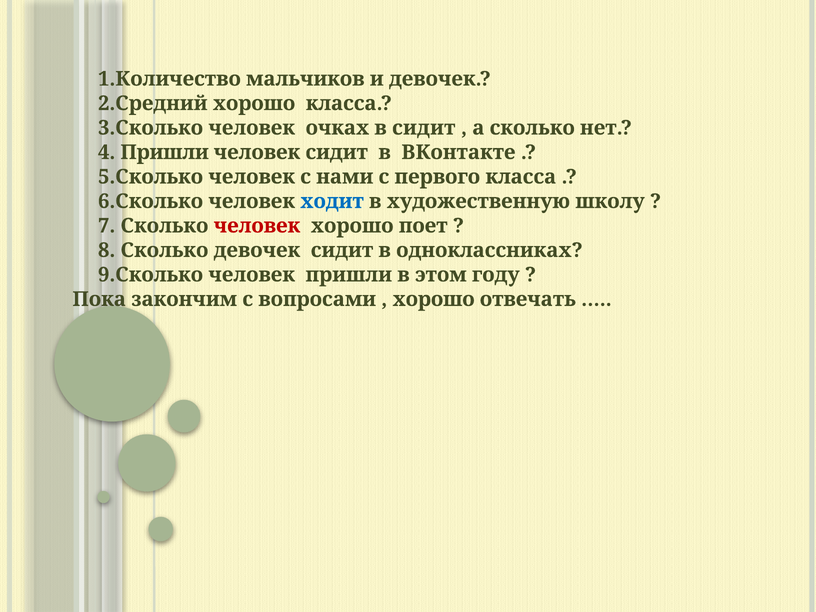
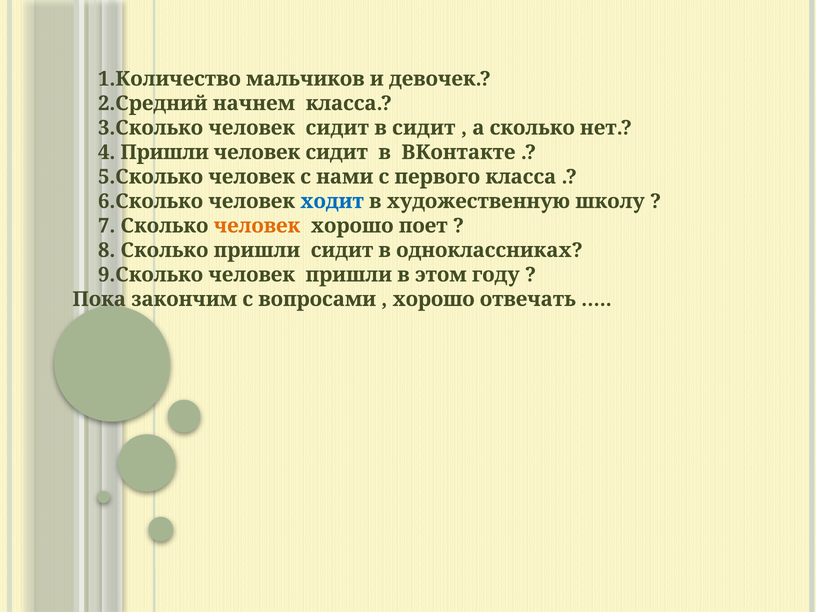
хорошо: хорошо -> начнем (254, 103)
очках: очках -> сидит (337, 128)
человек colour: red -> orange (257, 226)
Сколько девочек: девочек -> пришли (257, 250)
